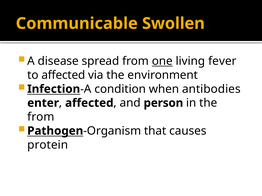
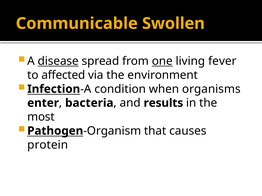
disease underline: none -> present (58, 61)
antibodies: antibodies -> organisms (211, 89)
affected: affected -> bacteria (89, 103)
person: person -> results (163, 103)
from: from -> most (41, 117)
